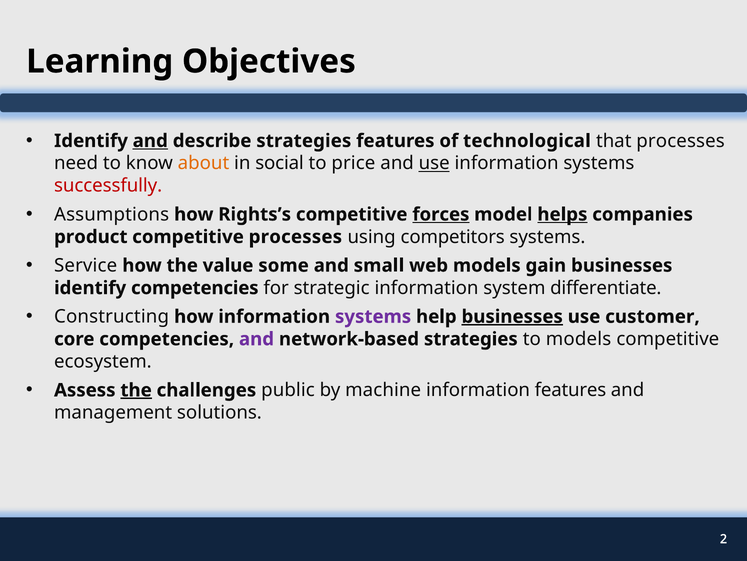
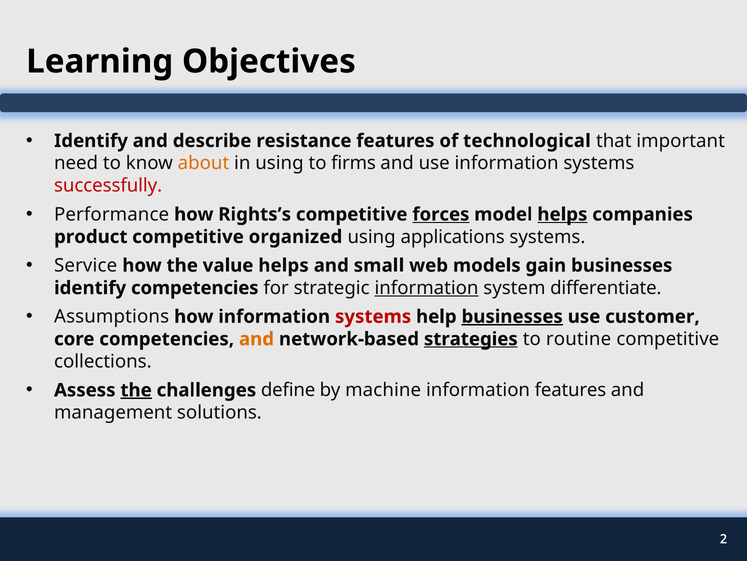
and underline: present -> none (150, 141)
describe strategies: strategies -> resistance (304, 141)
that processes: processes -> important (681, 141)
in social: social -> using (279, 163)
price: price -> firms (354, 163)
use underline: present -> none (434, 163)
Assumptions: Assumptions -> Performance (112, 214)
competitive processes: processes -> organized (295, 237)
competitors: competitors -> applications (453, 237)
value some: some -> helps (284, 265)
information underline: none -> present (427, 288)
Constructing: Constructing -> Assumptions (112, 316)
systems colour: purple -> red (373, 316)
and colour: purple -> orange (256, 339)
strategies underline: none -> present (471, 339)
to models: models -> routine (579, 339)
ecosystem: ecosystem -> collections (103, 361)
public: public -> define (288, 390)
